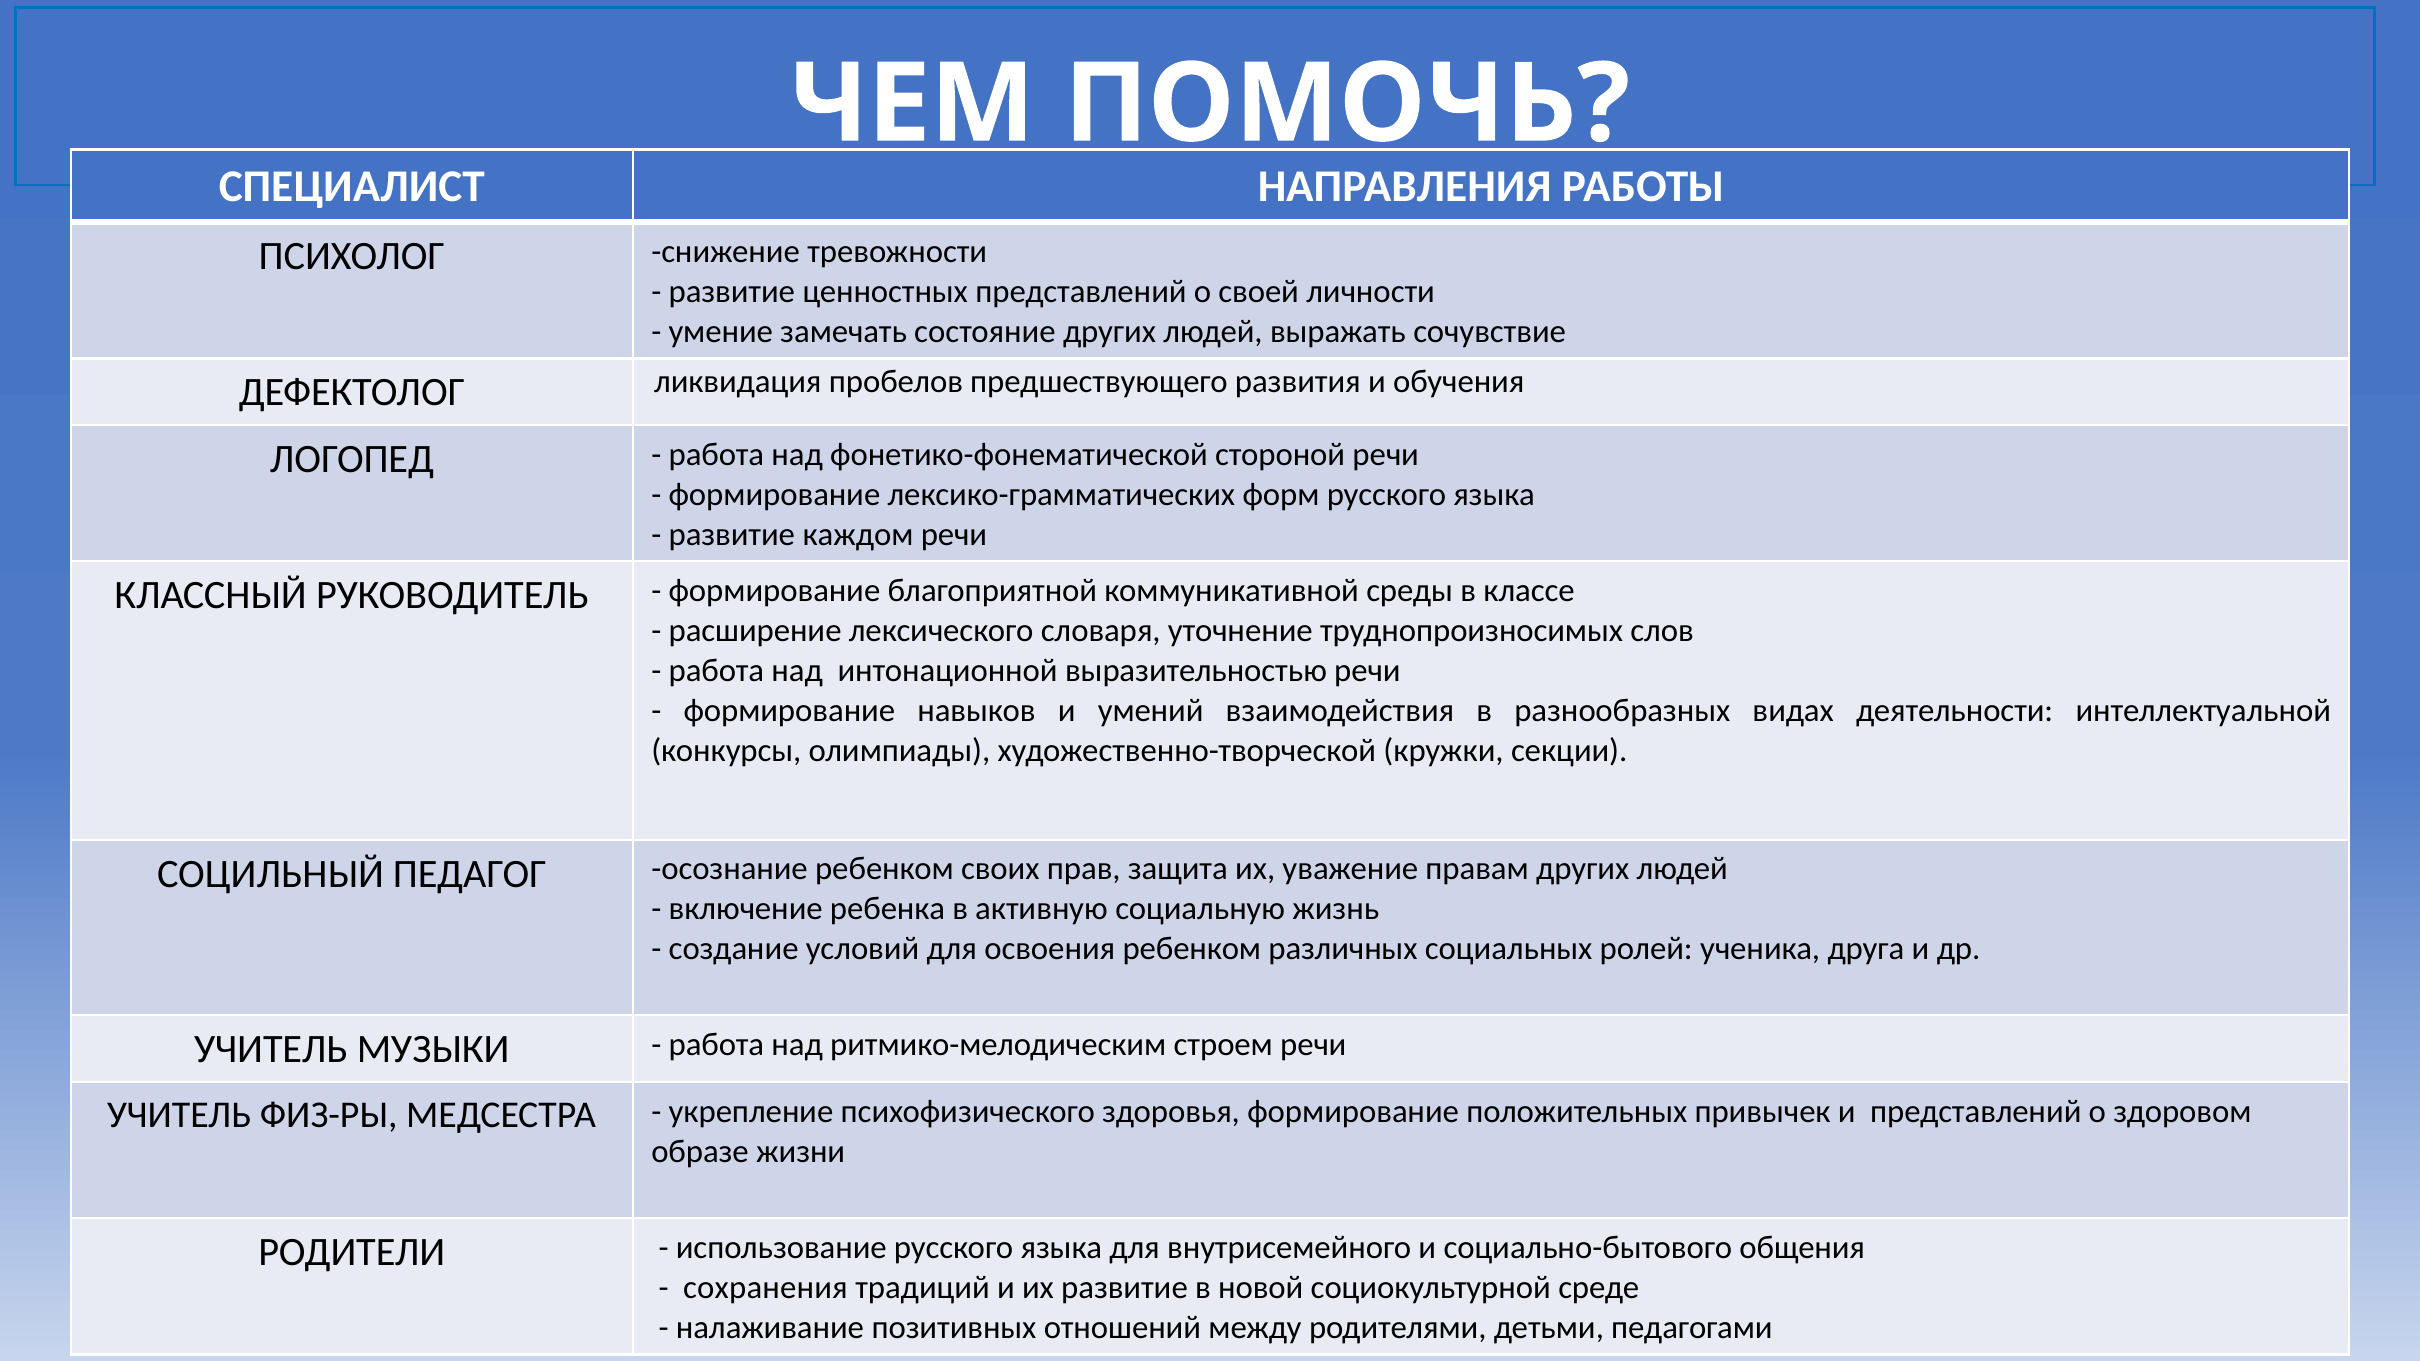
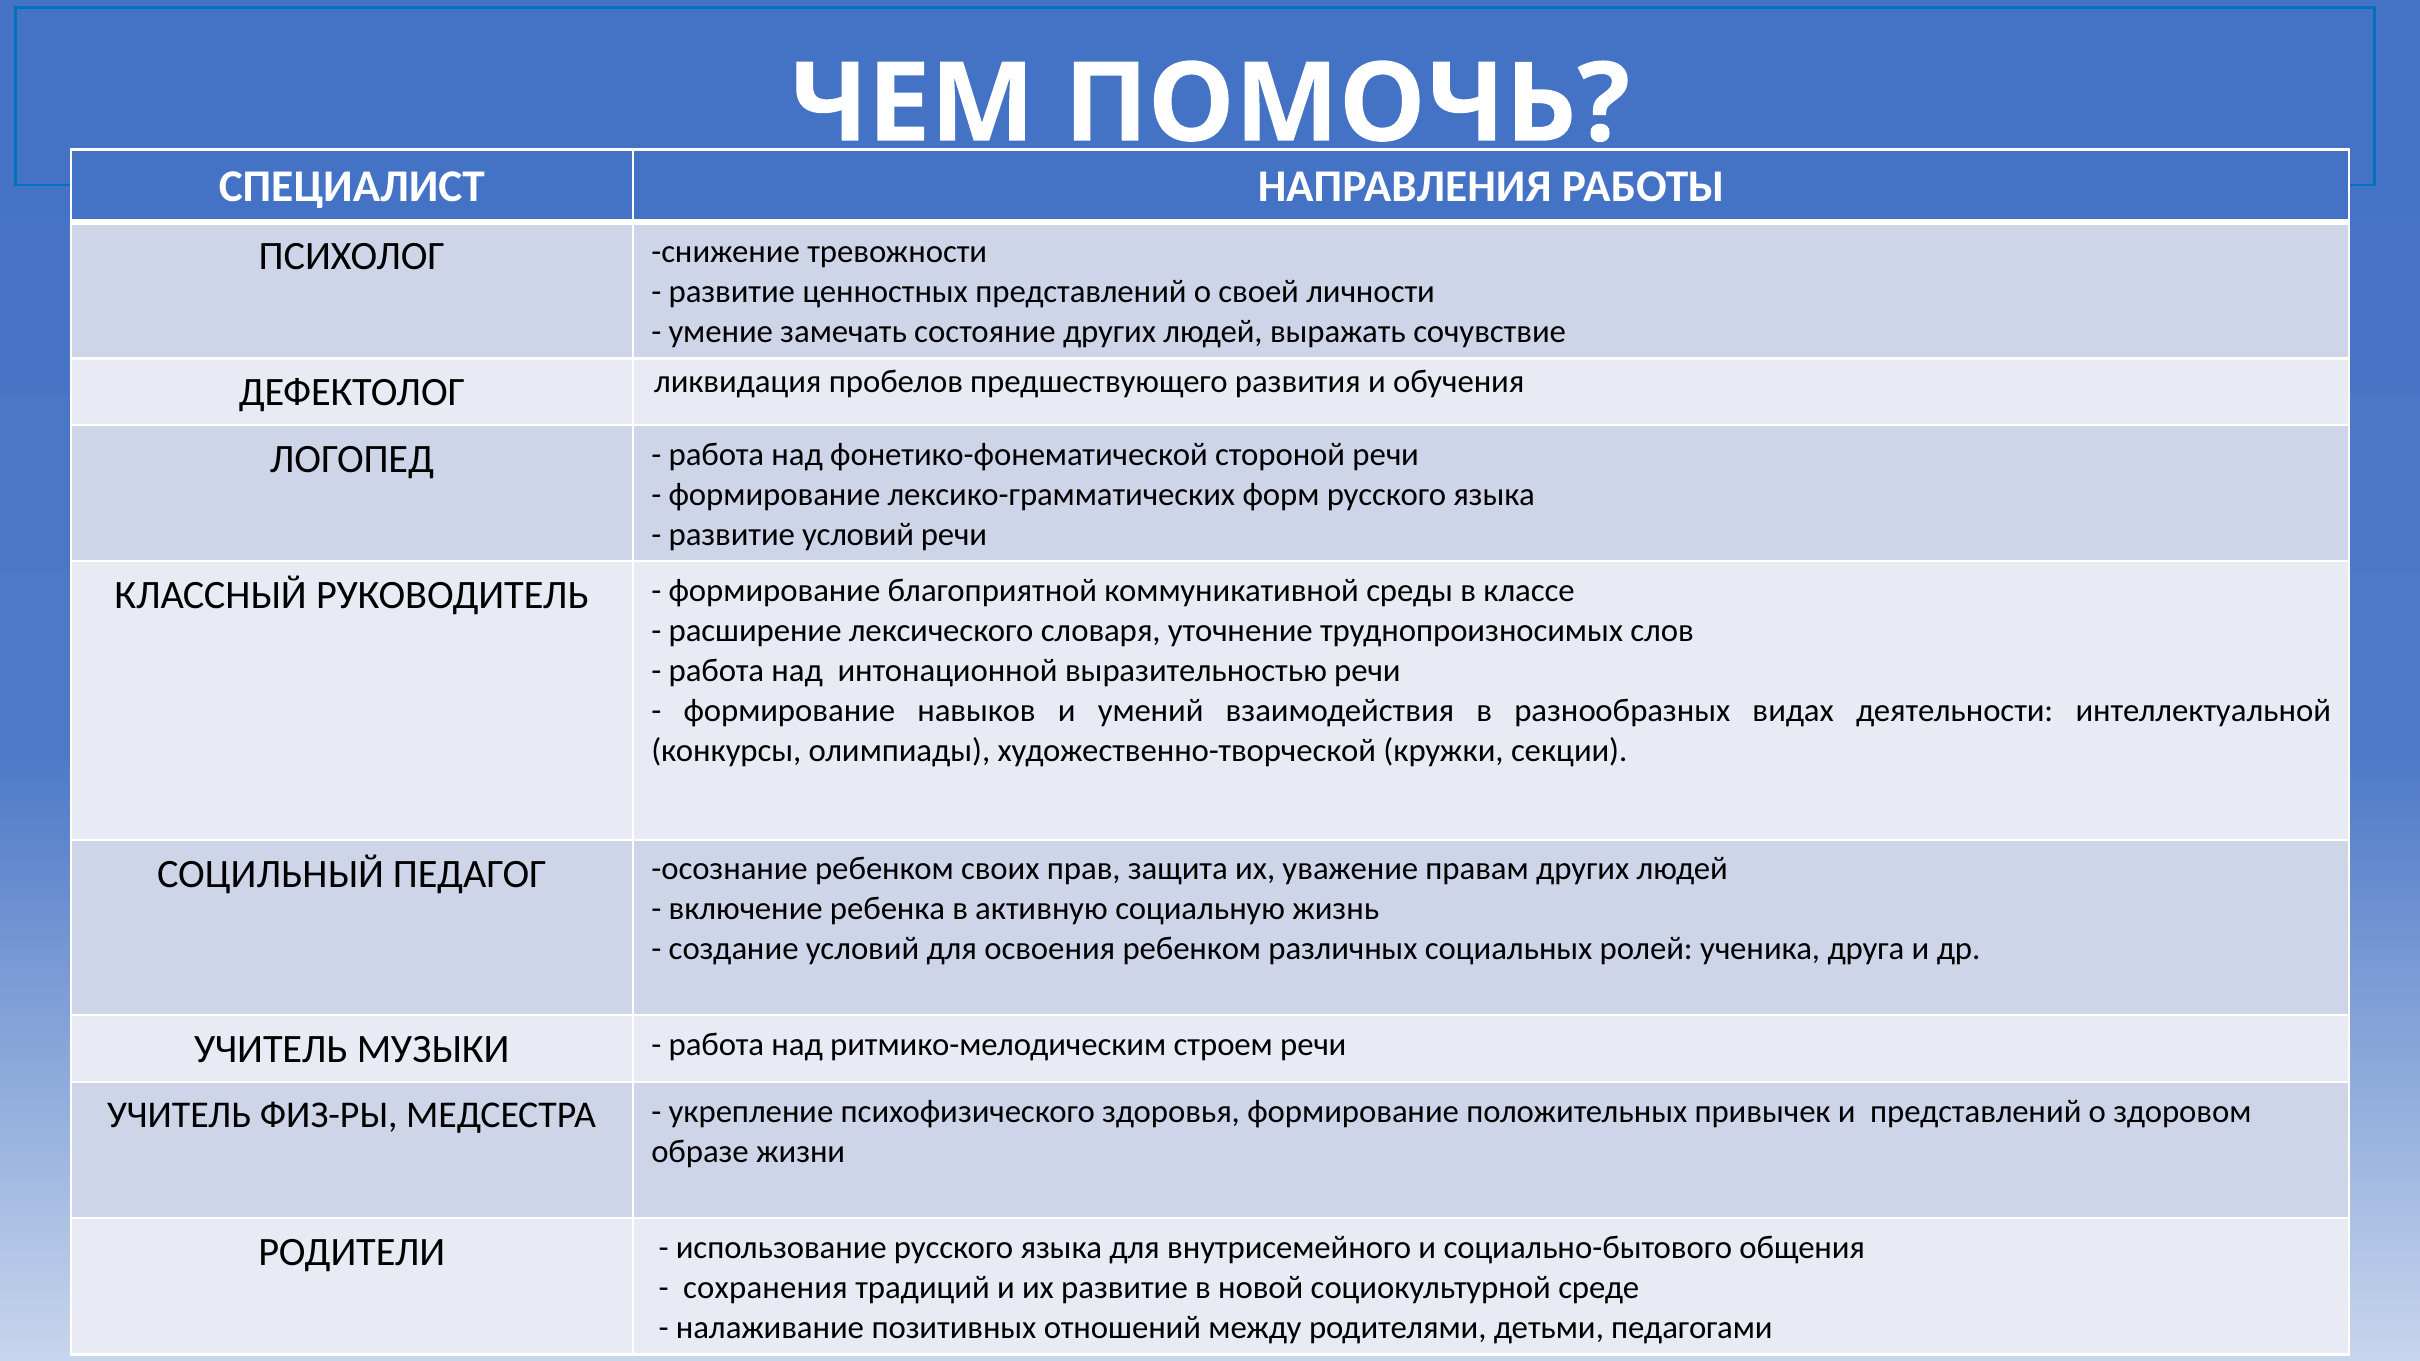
развитие каждом: каждом -> условий (858, 534)
